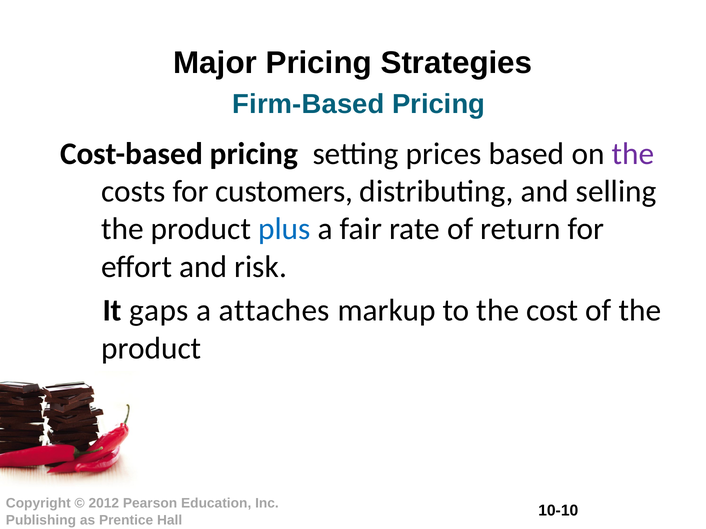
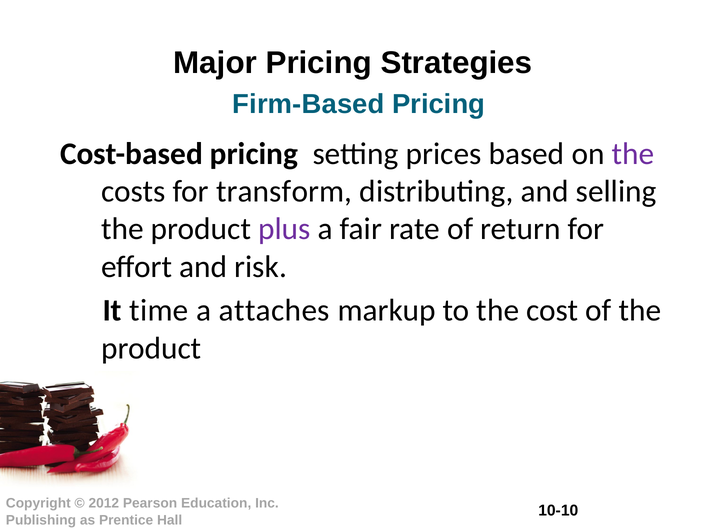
customers: customers -> transform (284, 192)
plus colour: blue -> purple (284, 229)
gaps: gaps -> time (159, 311)
